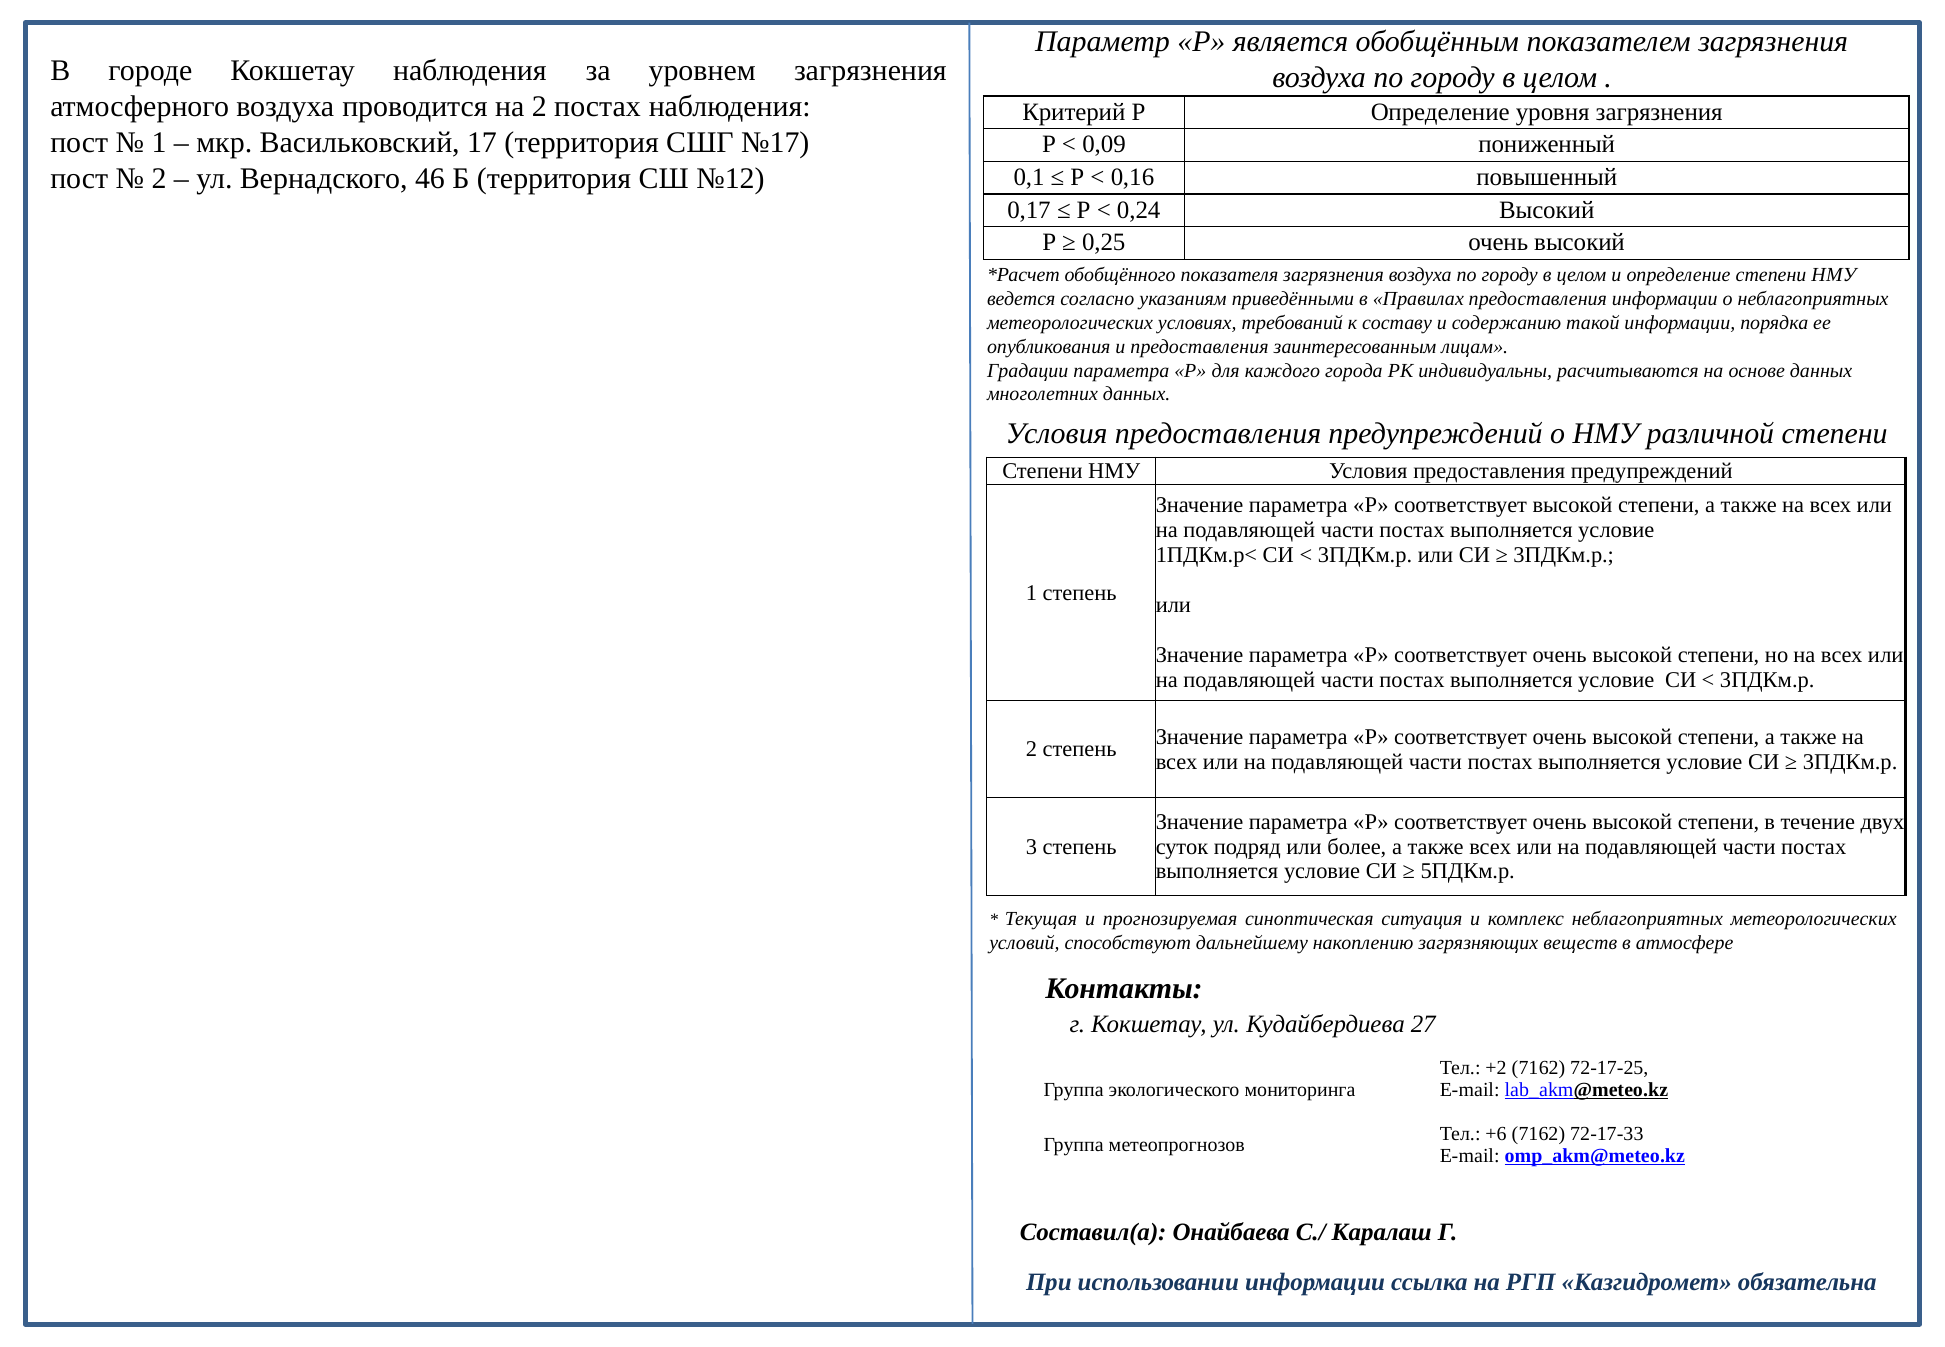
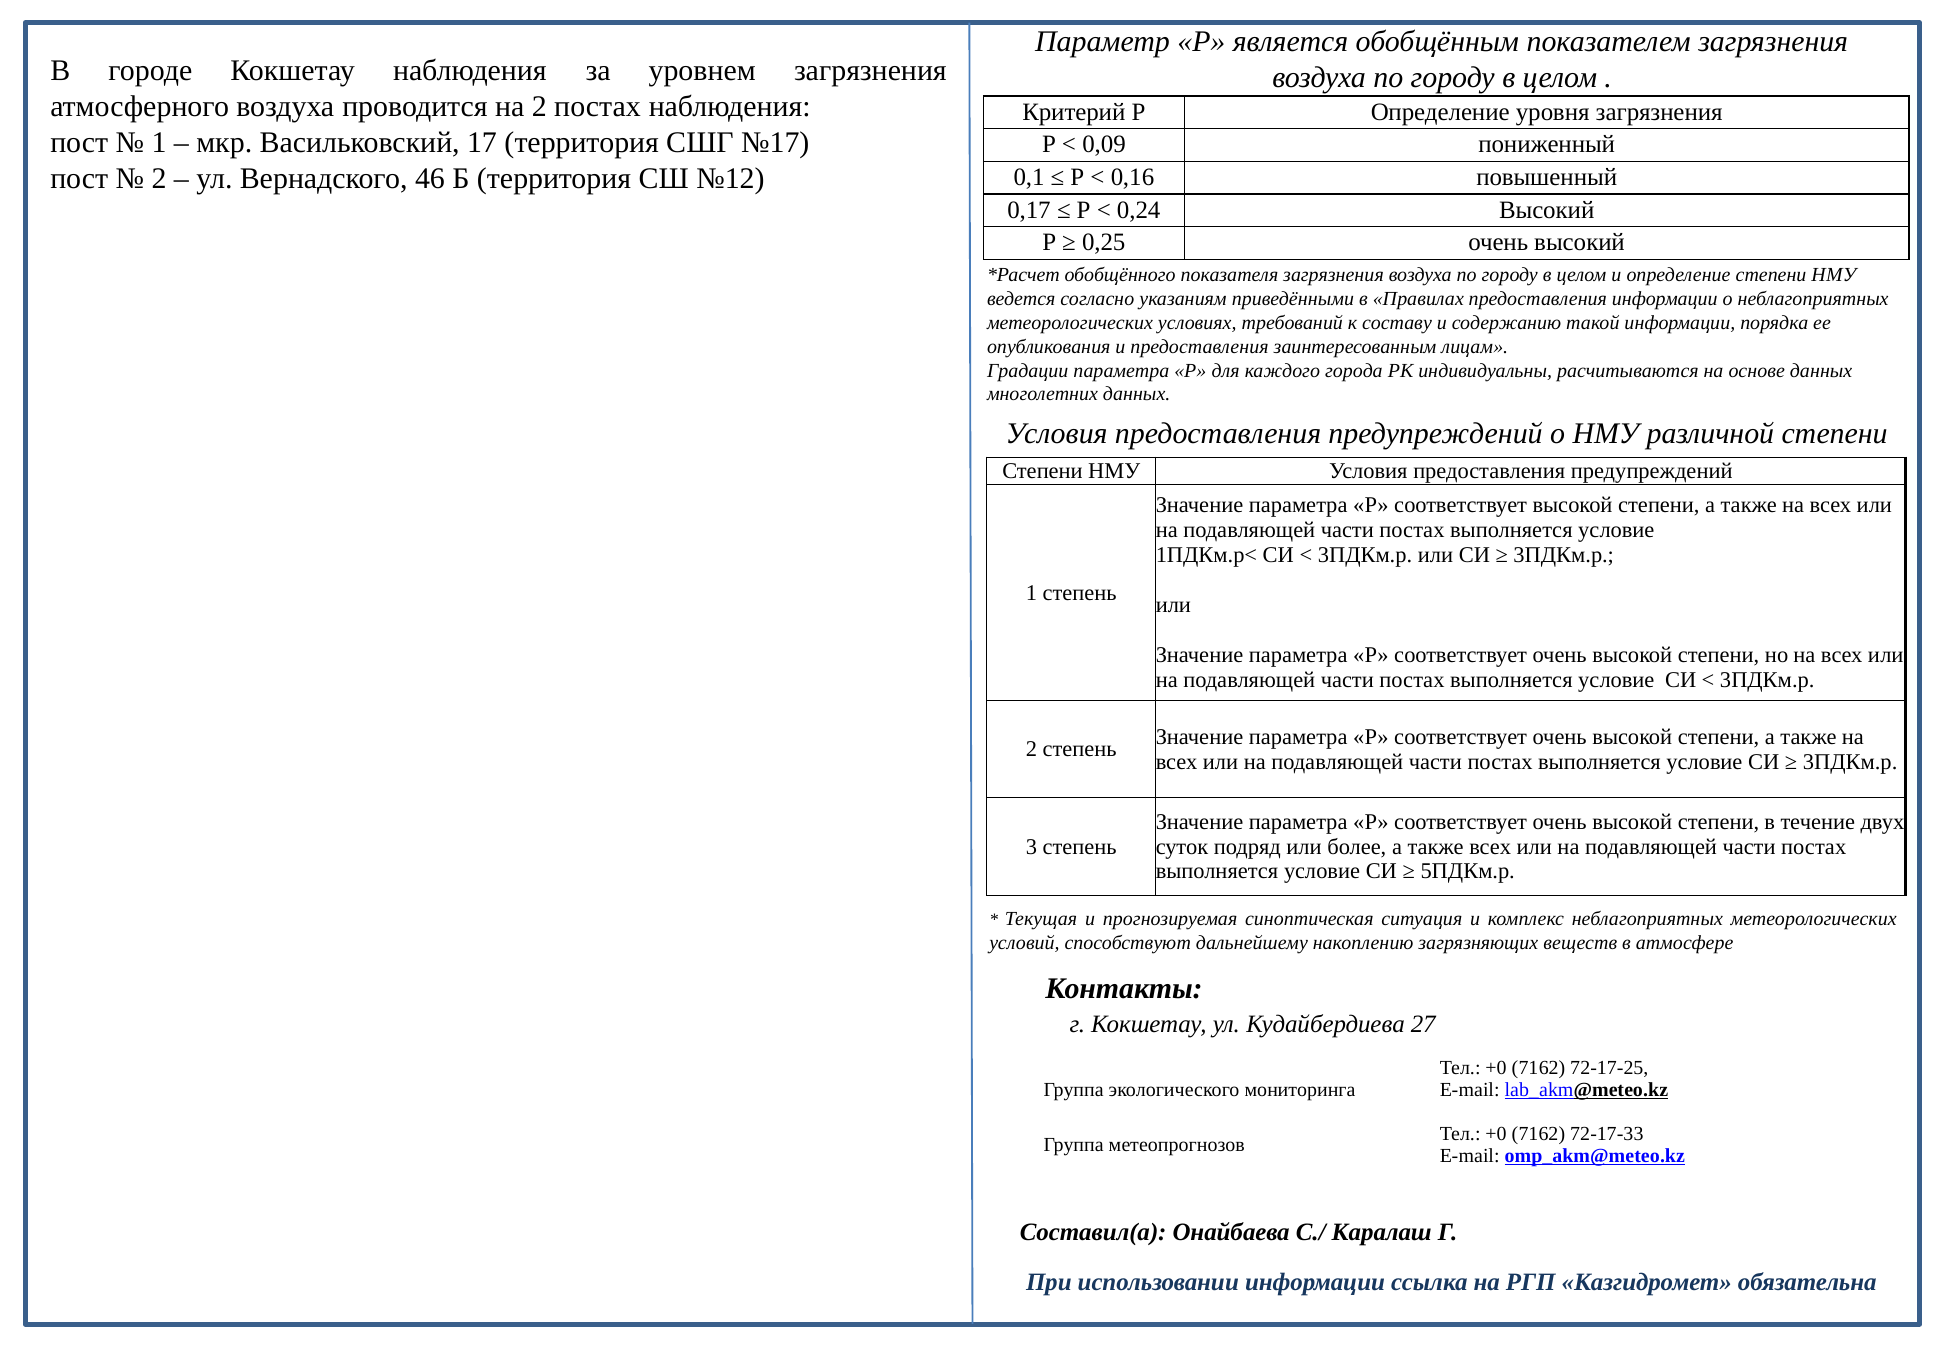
+2: +2 -> +0 (1496, 1067)
+6: +6 -> +0 (1496, 1133)
